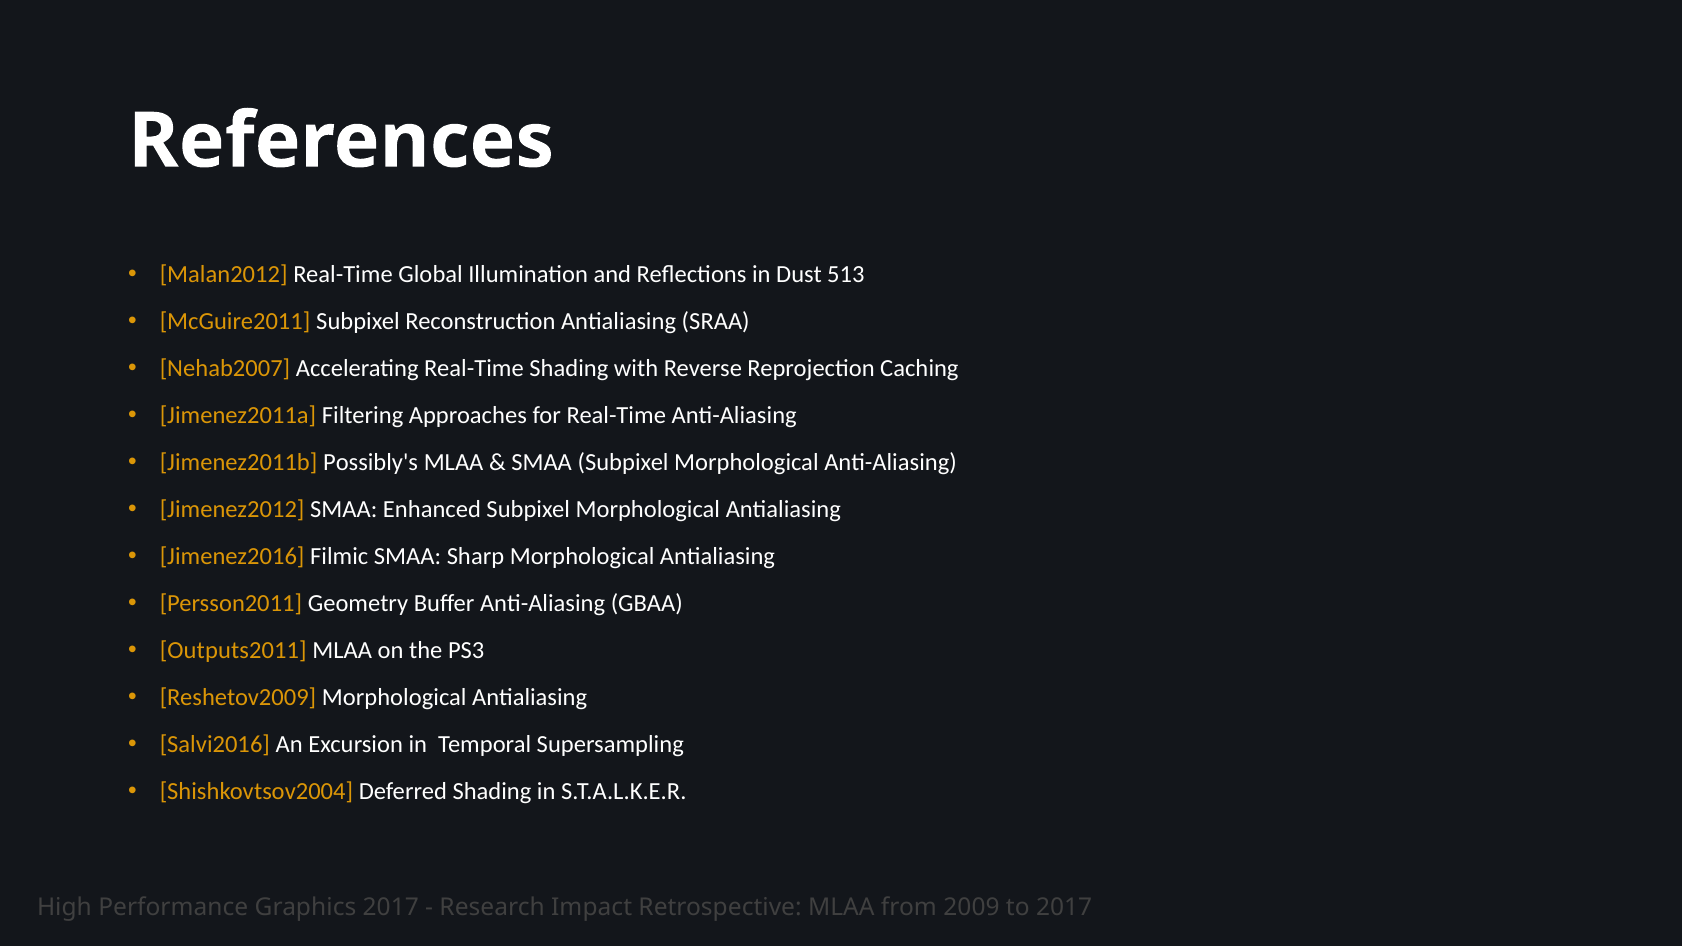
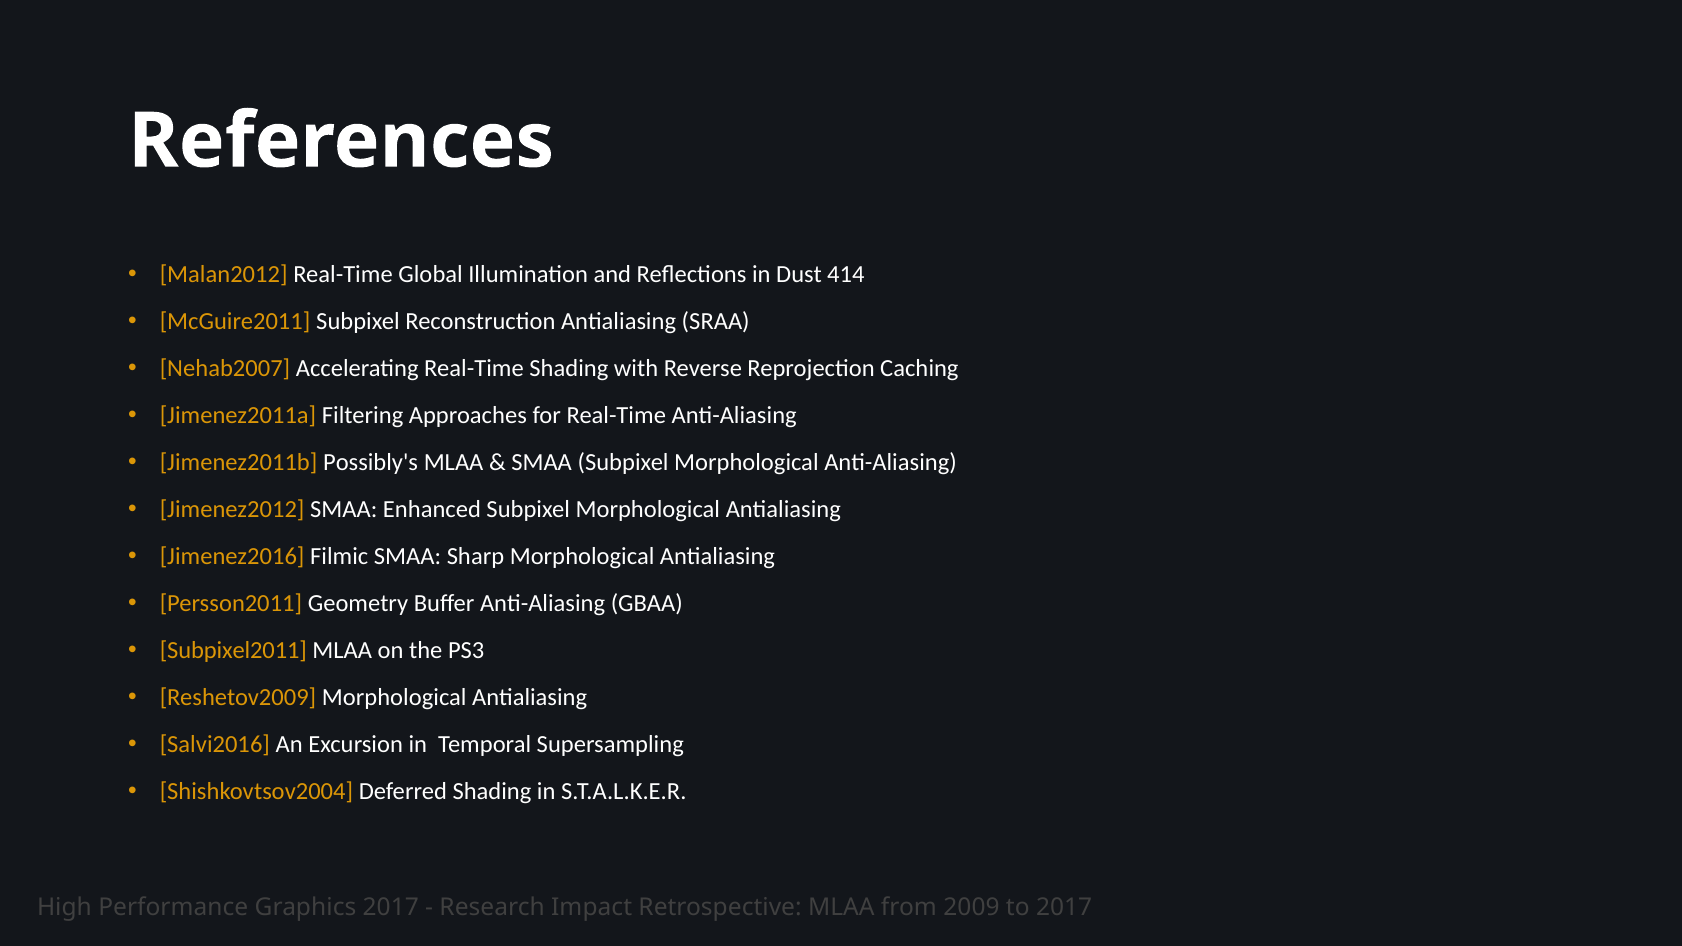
513: 513 -> 414 (846, 275)
Outputs2011: Outputs2011 -> Subpixel2011 (233, 650)
